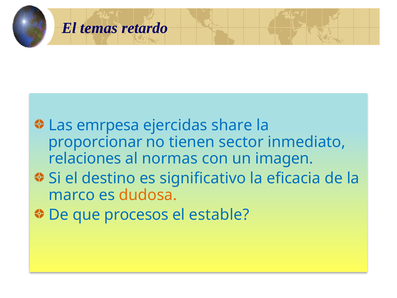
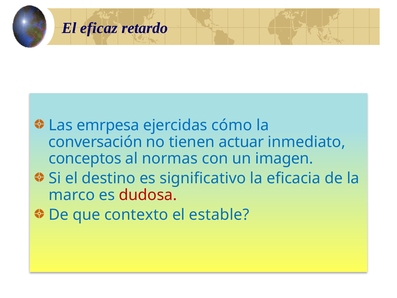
temas: temas -> eficaz (99, 28)
share: share -> cómo (232, 125)
proporcionar: proporcionar -> conversación (95, 142)
sector: sector -> actuar (241, 142)
relaciones: relaciones -> conceptos (85, 158)
dudosa colour: orange -> red (148, 195)
procesos: procesos -> contexto (136, 215)
